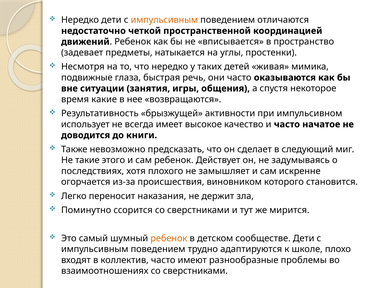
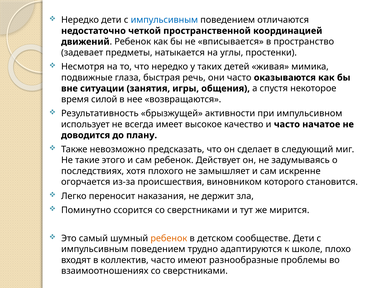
импульсивным colour: orange -> blue (164, 20)
какие: какие -> силой (104, 99)
книги: книги -> плану (142, 135)
